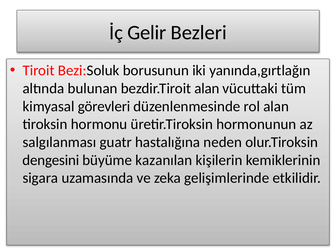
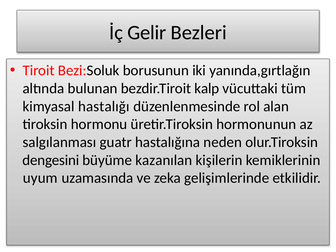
bezdir.Tiroit alan: alan -> kalp (207, 88)
görevleri: görevleri -> hastalığı (104, 106)
sigara: sigara -> uyum (40, 178)
